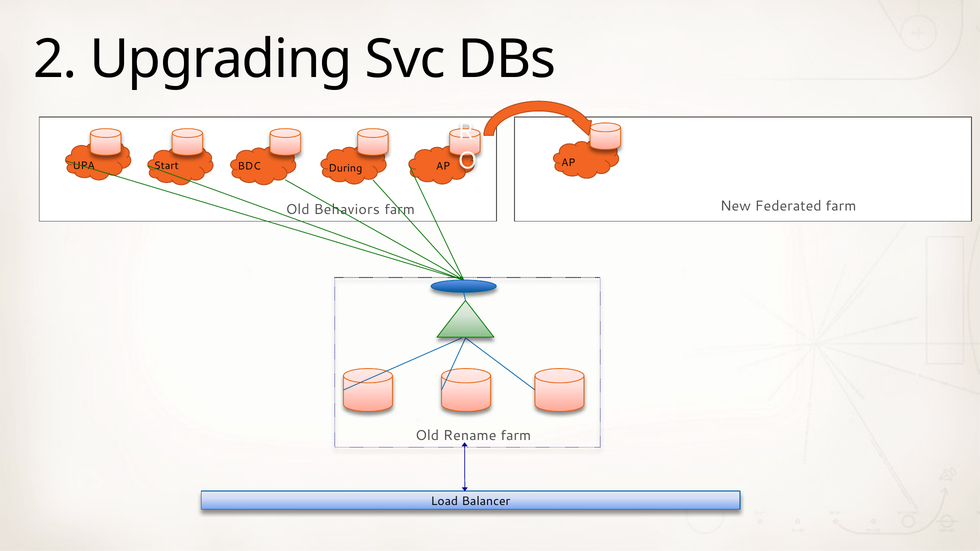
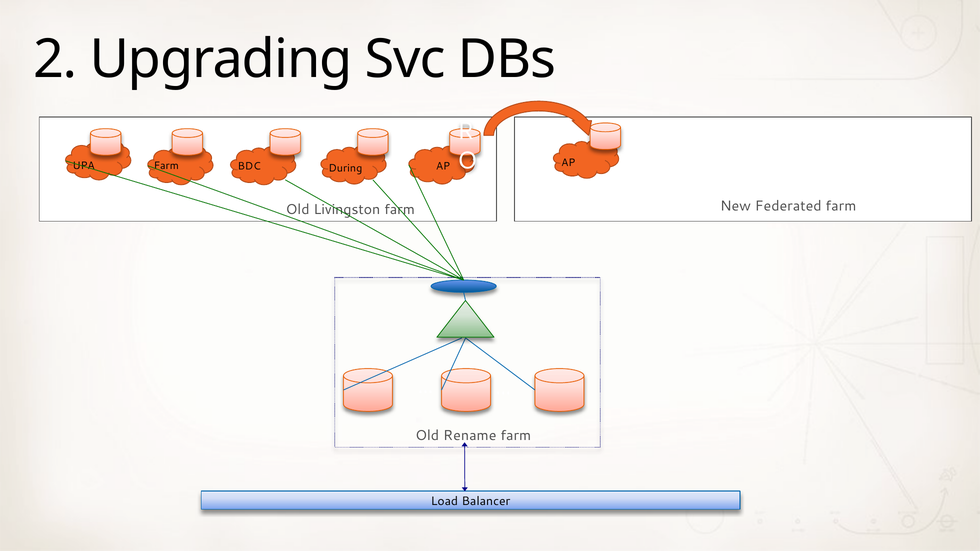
Start: Start -> Farm (166, 166)
Behaviors: Behaviors -> Livingston (347, 210)
